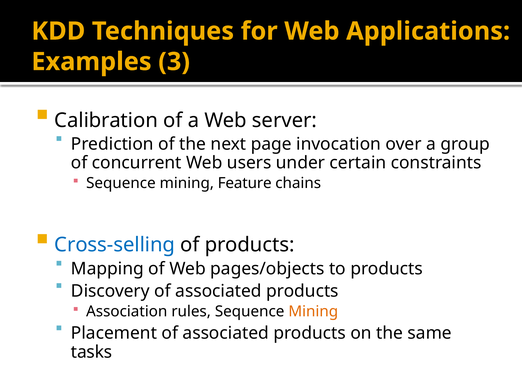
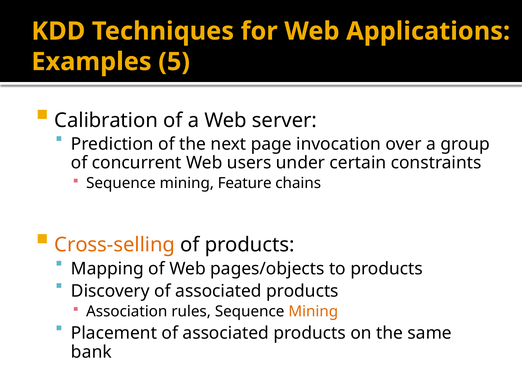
3: 3 -> 5 (174, 62)
Cross-selling colour: blue -> orange (115, 245)
tasks: tasks -> bank (91, 352)
